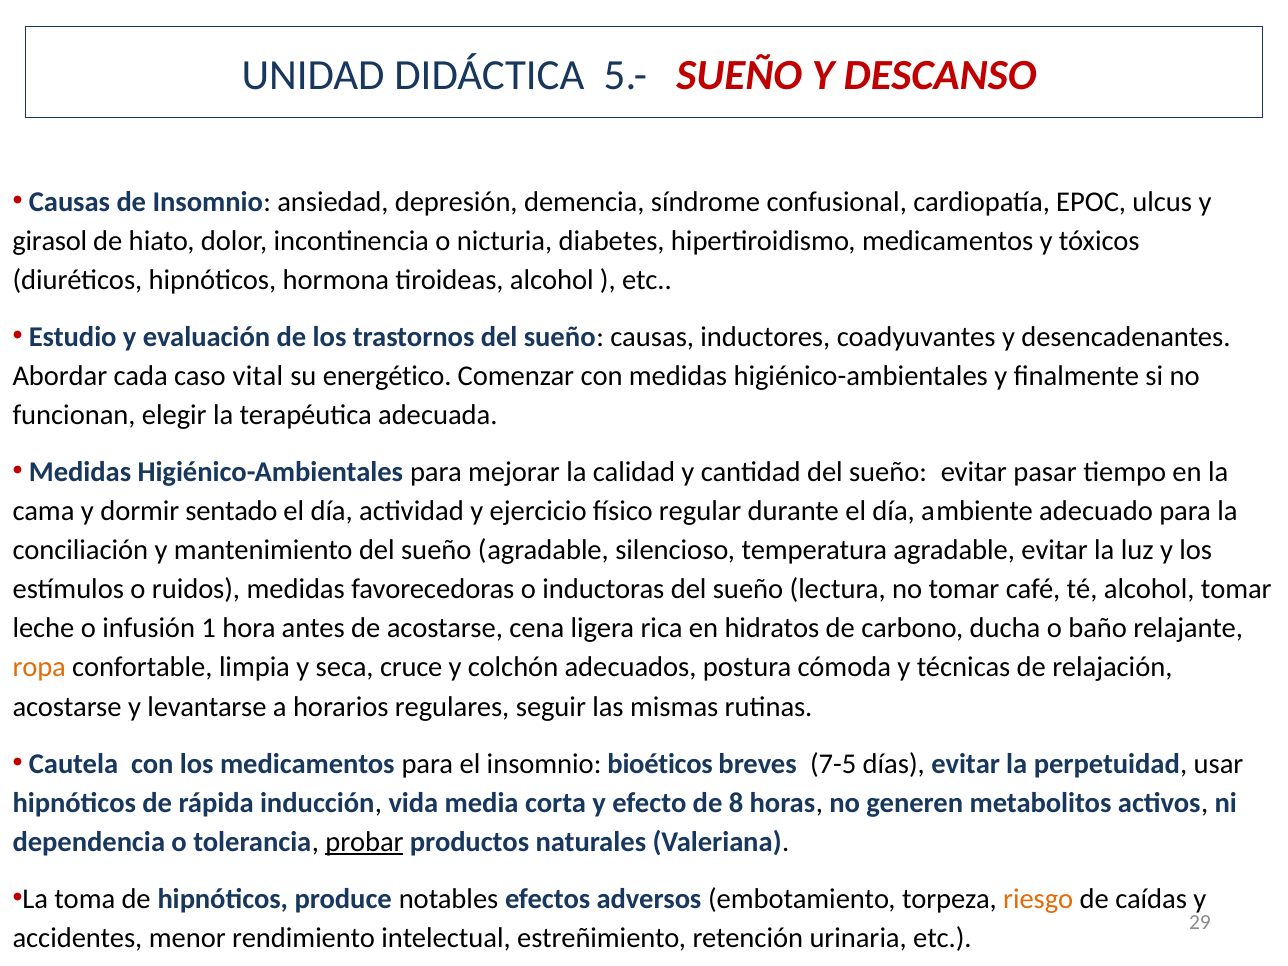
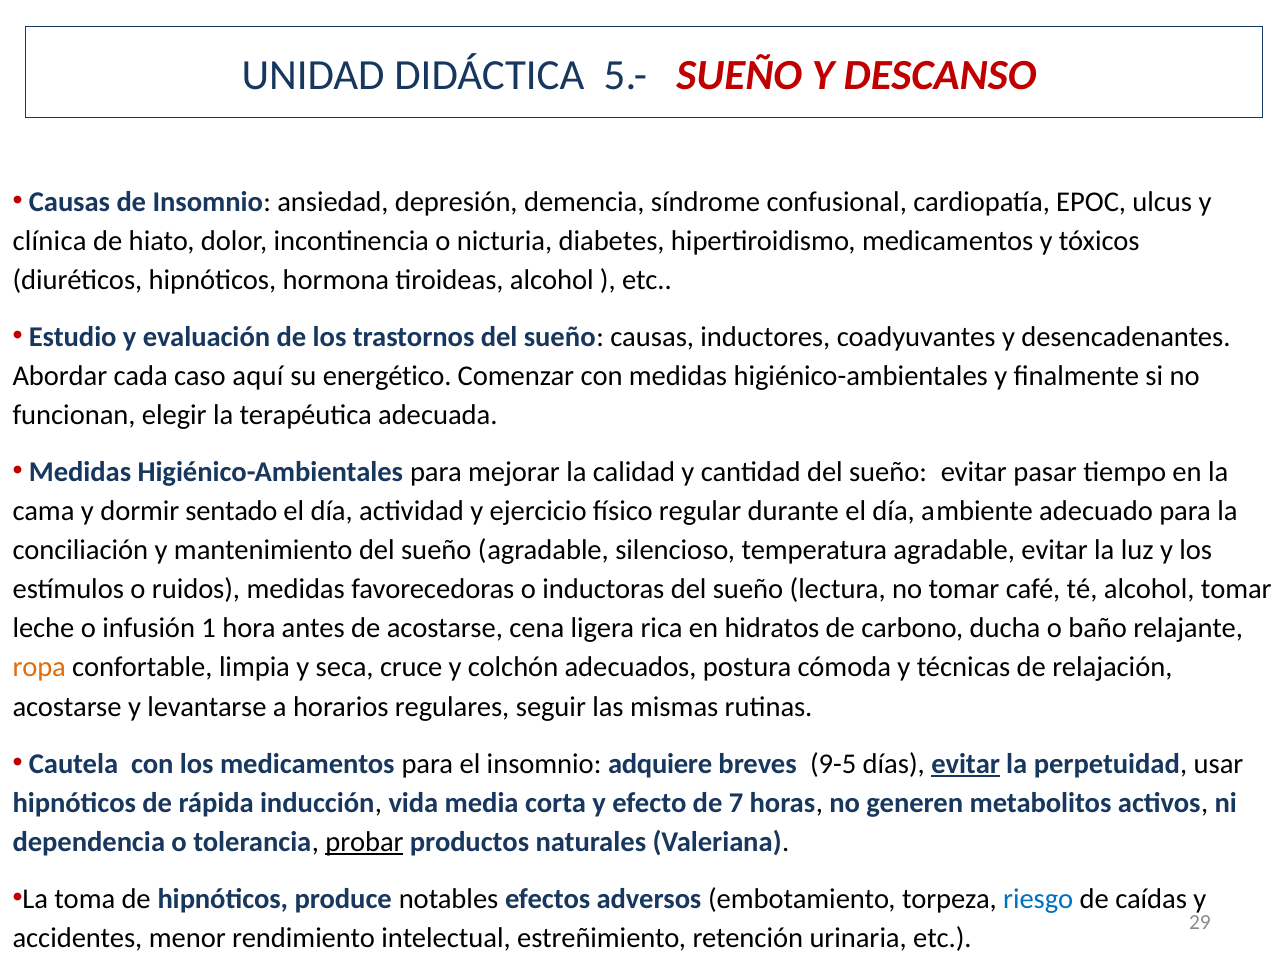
girasol: girasol -> clínica (50, 241)
vital: vital -> aquí (258, 376)
bioéticos: bioéticos -> adquiere (660, 764)
7-5: 7-5 -> 9-5 (833, 764)
evitar underline: none -> present (966, 764)
8: 8 -> 7 (736, 803)
riesgo colour: orange -> blue (1038, 899)
